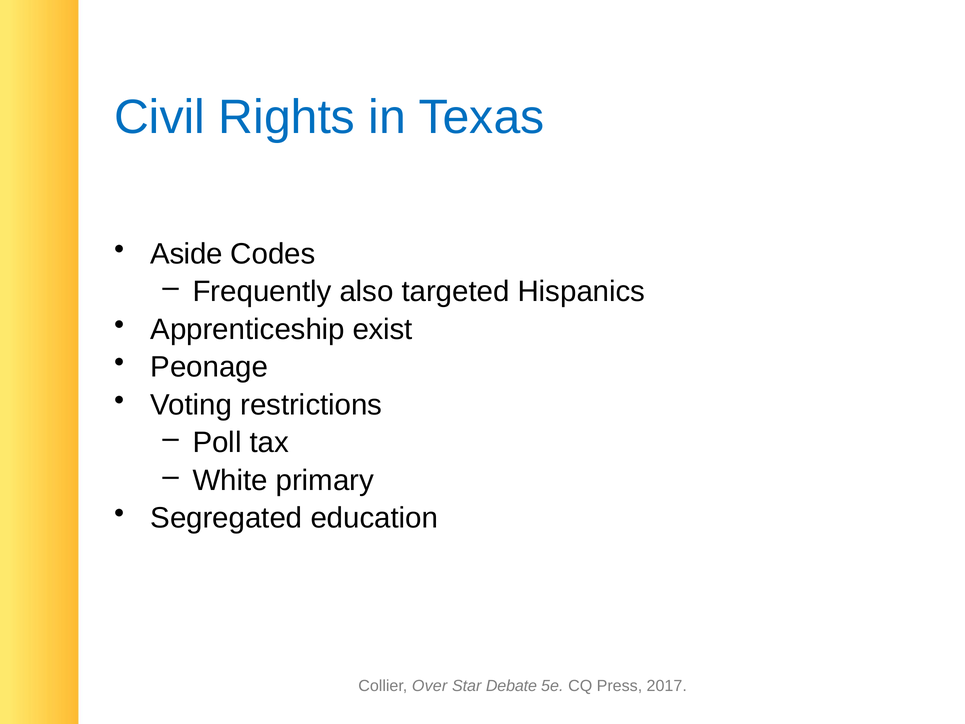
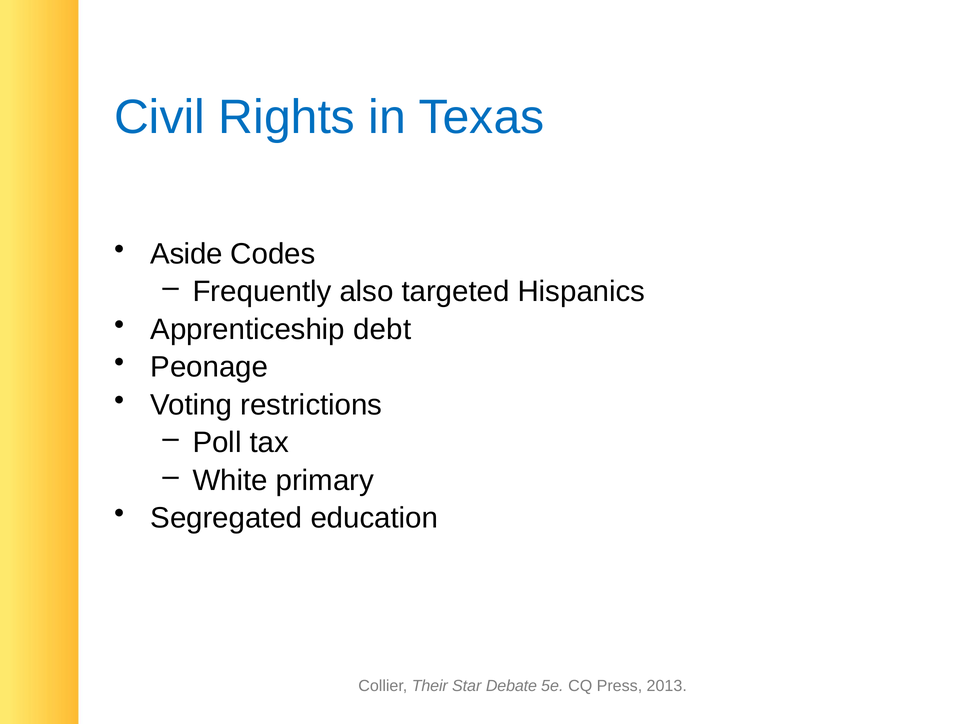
exist: exist -> debt (382, 329)
Over: Over -> Their (430, 686)
2017: 2017 -> 2013 (667, 686)
